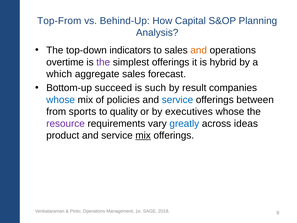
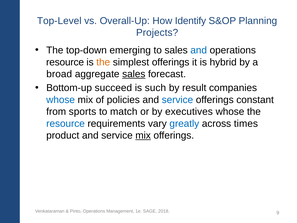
Top-From: Top-From -> Top-Level (59, 21)
Behind-Up: Behind-Up -> Overall-Up (125, 21)
Capital: Capital -> Identify (190, 21)
Analysis: Analysis -> Projects (157, 33)
indicators: indicators -> emerging (130, 50)
and colour: orange -> blue (199, 50)
overtime: overtime -> resource (65, 62)
the colour: purple -> orange (103, 62)
which: which -> broad (59, 74)
sales underline: none -> present (134, 74)
between: between -> constant (255, 100)
quality: quality -> match (124, 112)
resource colour: purple -> blue (66, 123)
ideas: ideas -> times (246, 123)
